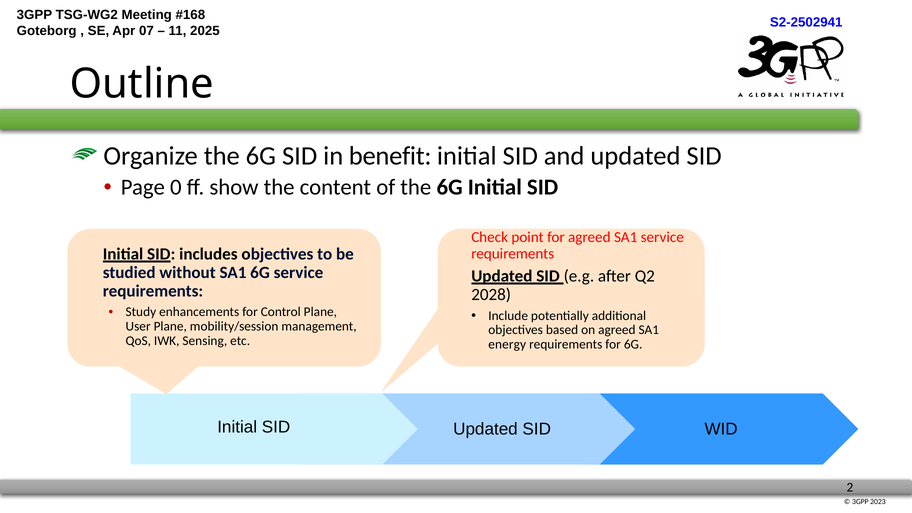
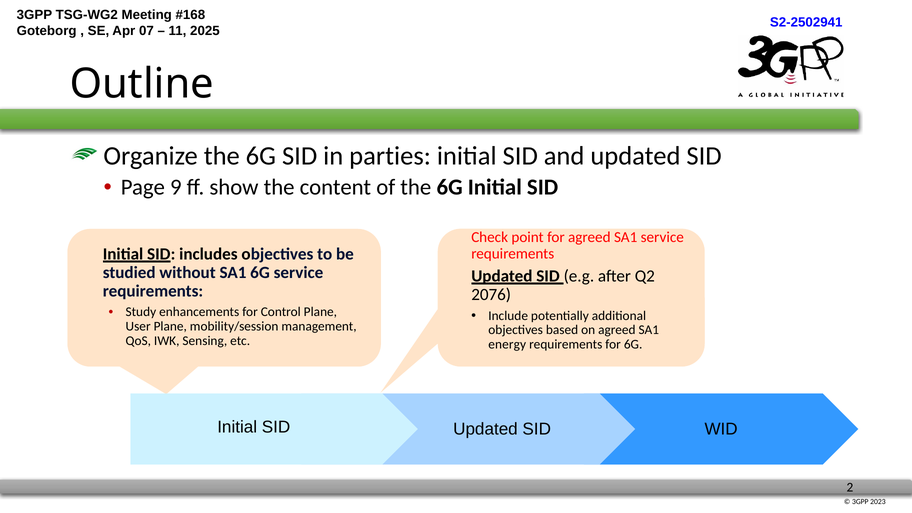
benefit: benefit -> parties (390, 156)
0: 0 -> 9 (176, 187)
2028: 2028 -> 2076 (491, 294)
